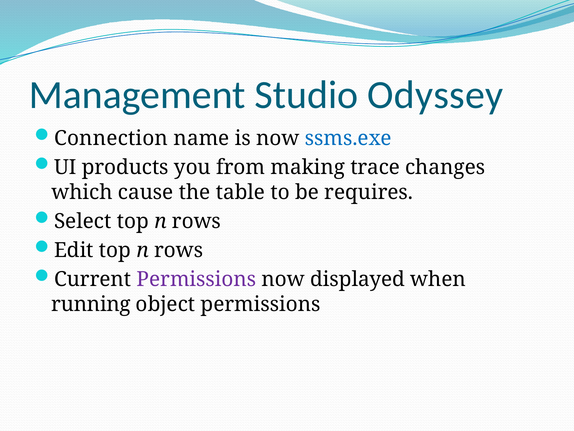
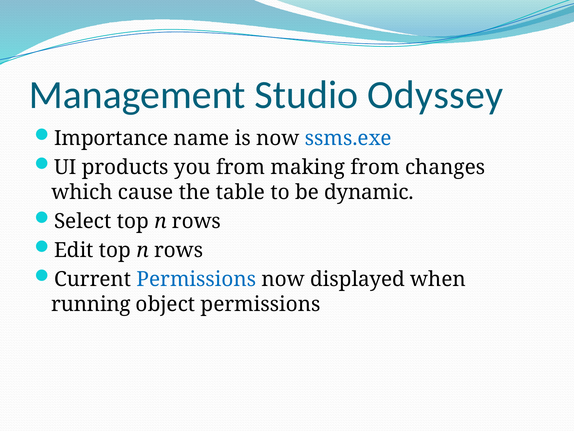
Connection: Connection -> Importance (111, 138)
making trace: trace -> from (375, 167)
requires: requires -> dynamic (369, 192)
Permissions colour: purple -> blue (196, 279)
